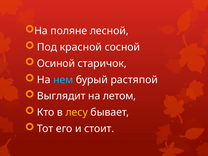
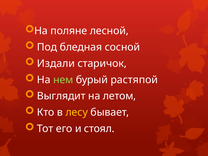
красной: красной -> бледная (81, 47)
Осиной: Осиной -> Издали (56, 63)
нем colour: light blue -> light green (63, 80)
стоит: стоит -> стоял (99, 129)
